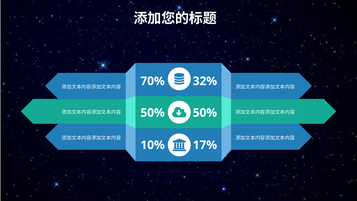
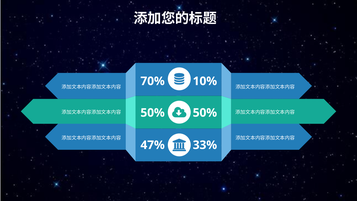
32%: 32% -> 10% (205, 81)
10%: 10% -> 47% (153, 145)
17%: 17% -> 33% (205, 145)
